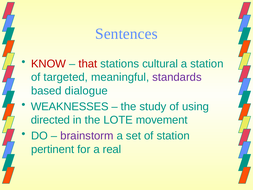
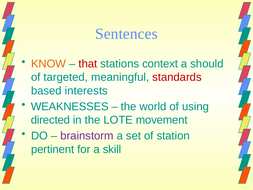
KNOW colour: red -> orange (48, 64)
cultural: cultural -> context (160, 64)
a station: station -> should (207, 64)
standards colour: purple -> red (177, 77)
dialogue: dialogue -> interests (86, 91)
study: study -> world (153, 106)
real: real -> skill (112, 149)
